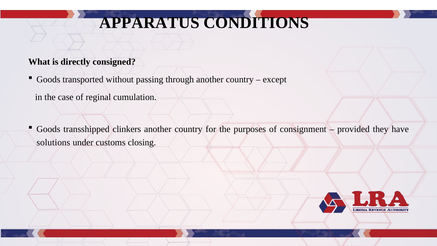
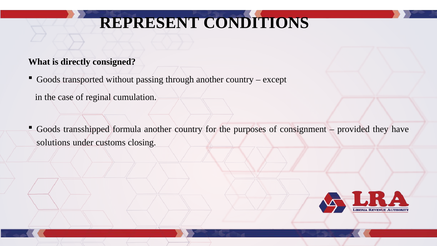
APPARATUS: APPARATUS -> REPRESENT (149, 23)
clinkers: clinkers -> formula (127, 129)
